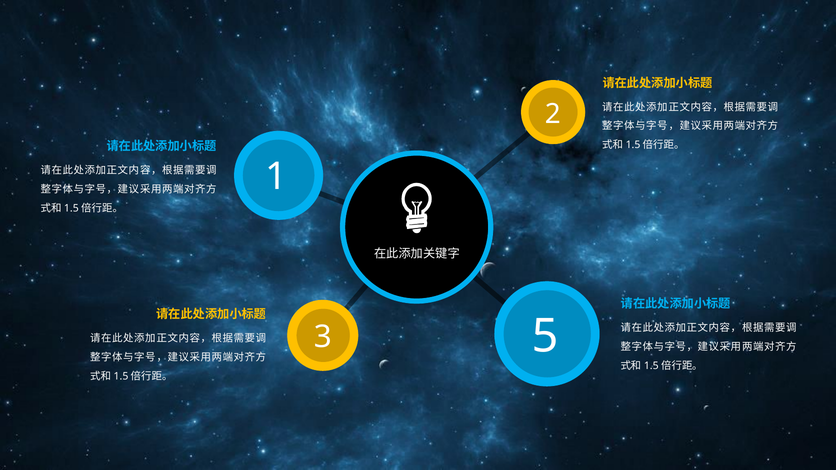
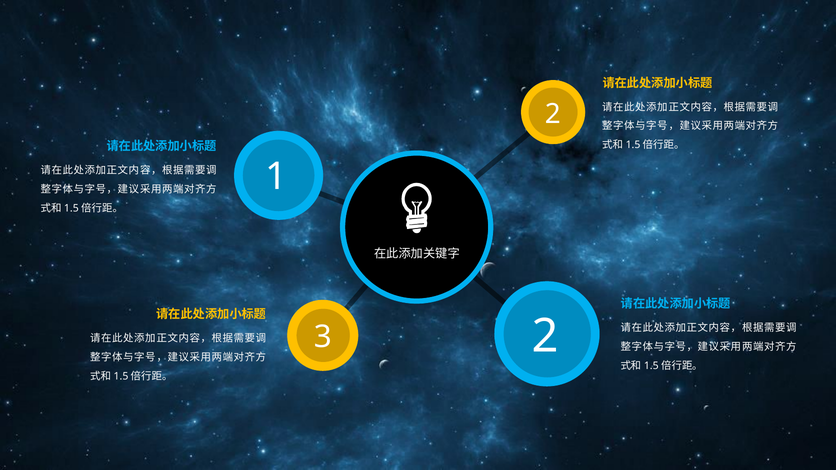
3 5: 5 -> 2 (545, 336)
